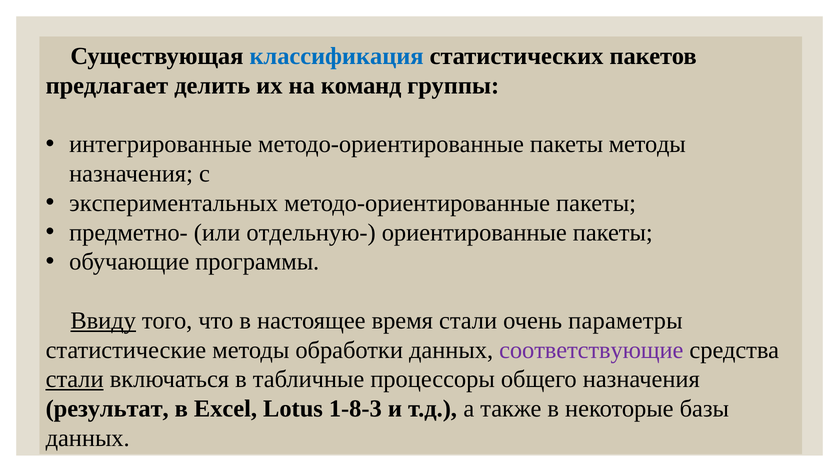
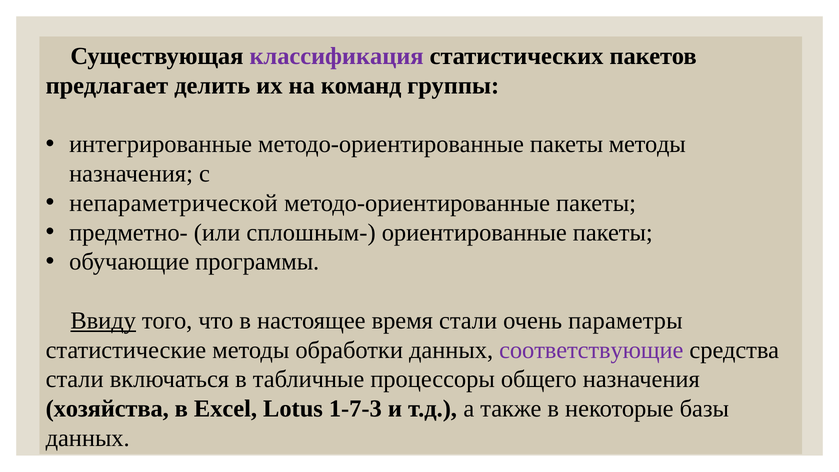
классификация colour: blue -> purple (337, 56)
экспериментальных: экспериментальных -> непараметрической (174, 203)
отдельную-: отдельную- -> сплошным- (311, 232)
стали underline: present -> none (75, 379)
результат: результат -> хозяйства (107, 409)
1-8-3: 1-8-3 -> 1-7-3 (355, 409)
